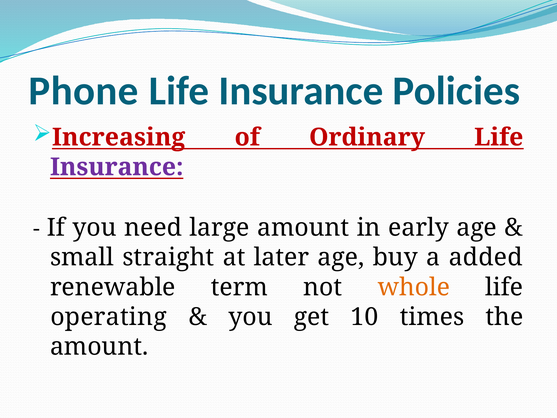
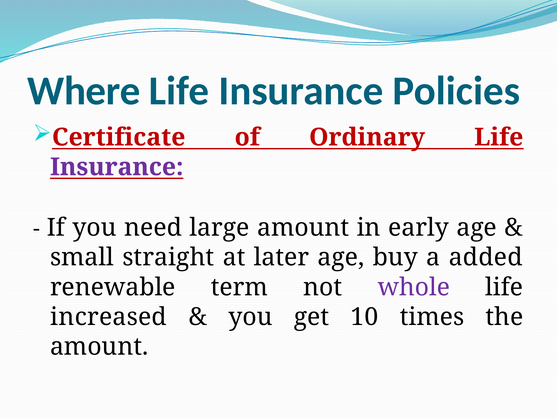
Phone: Phone -> Where (84, 91)
Increasing: Increasing -> Certificate (119, 137)
whole colour: orange -> purple (414, 287)
operating: operating -> increased (109, 317)
